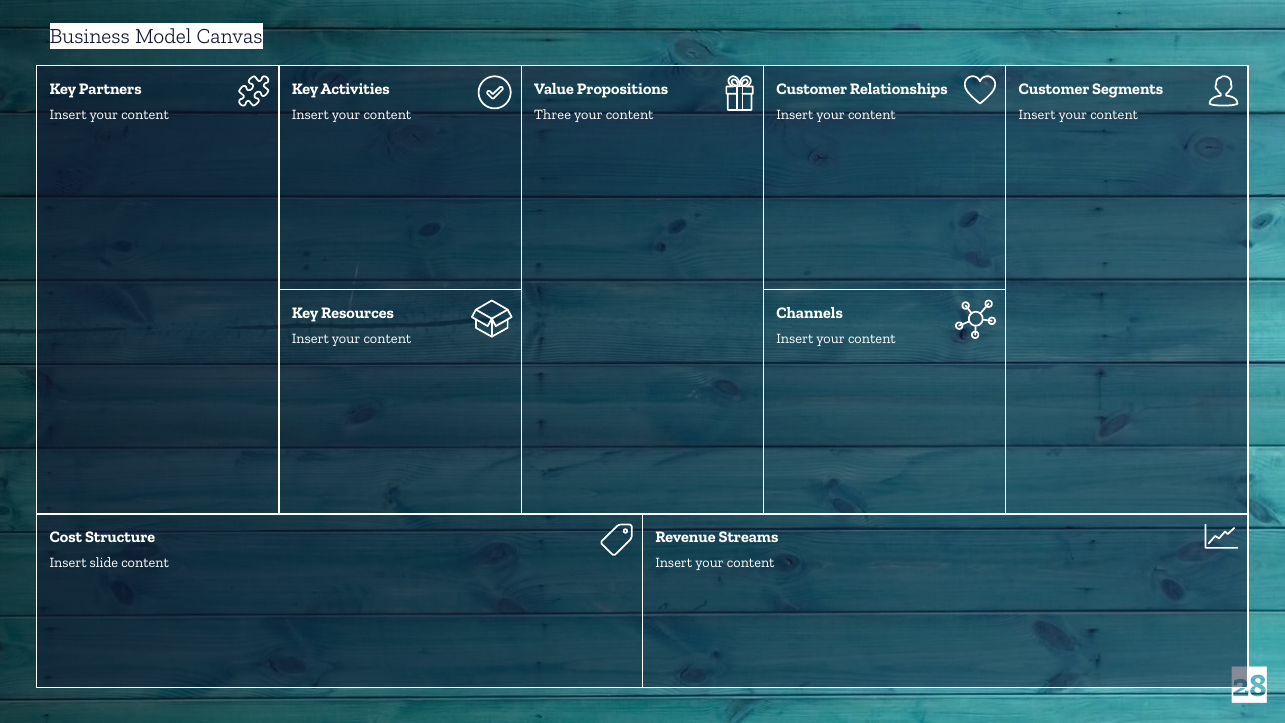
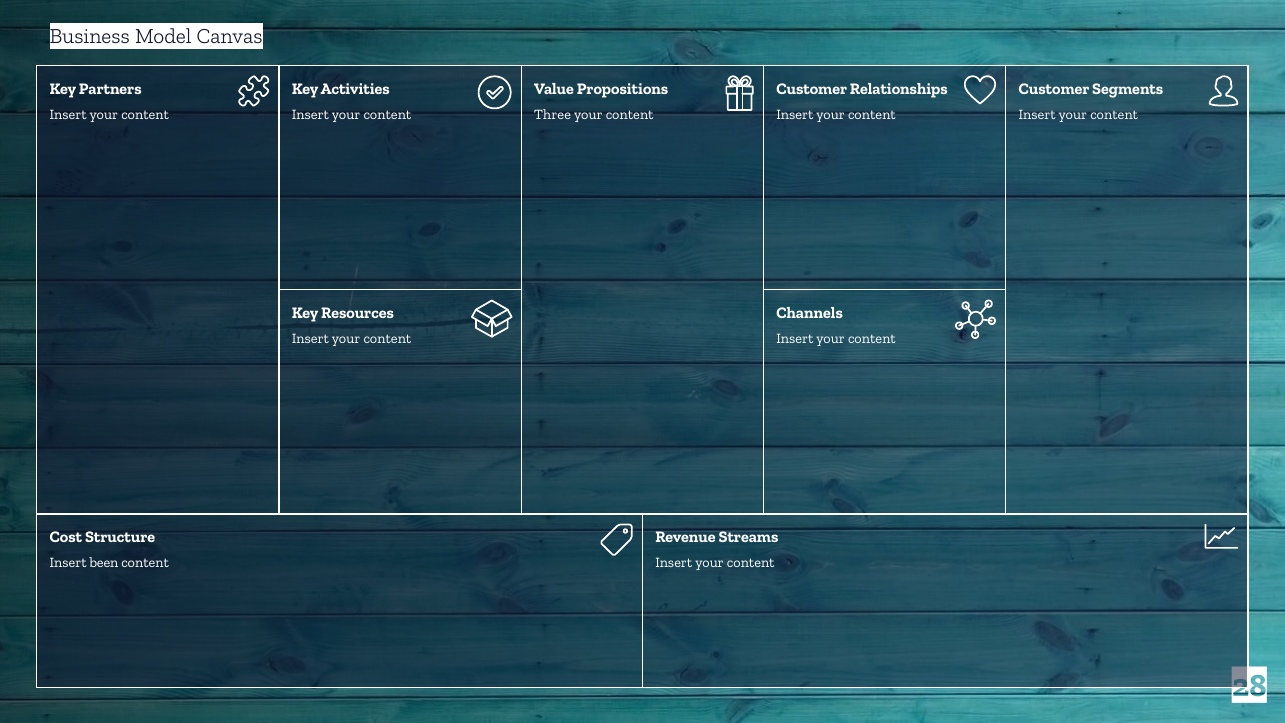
slide: slide -> been (104, 563)
